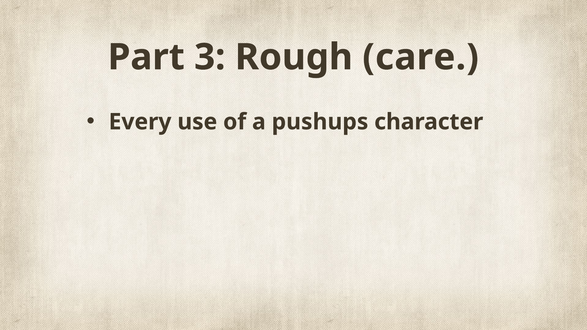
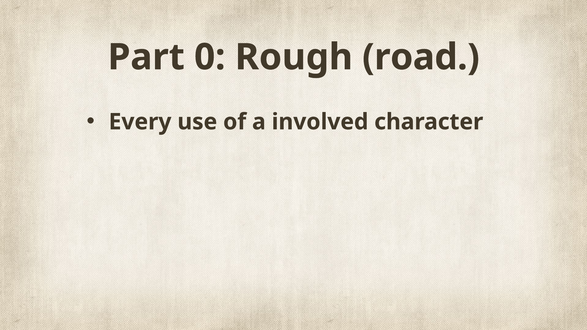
3: 3 -> 0 (210, 57)
care: care -> road (421, 57)
pushups: pushups -> involved (320, 122)
